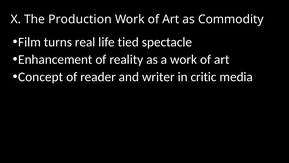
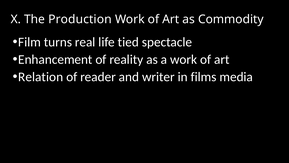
Concept: Concept -> Relation (41, 77)
critic: critic -> films (204, 77)
